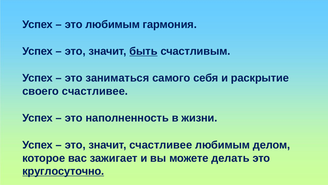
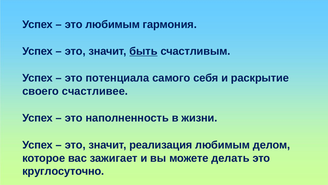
заниматься: заниматься -> потенциала (117, 78)
значит счастливее: счастливее -> реализация (161, 145)
круглосуточно underline: present -> none (63, 171)
